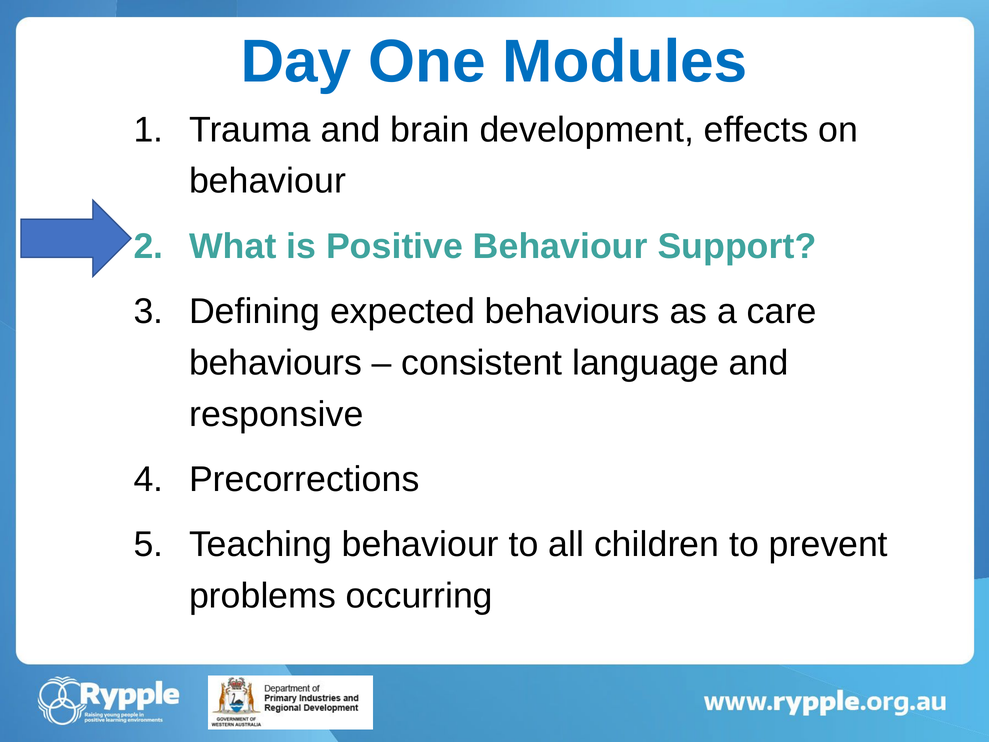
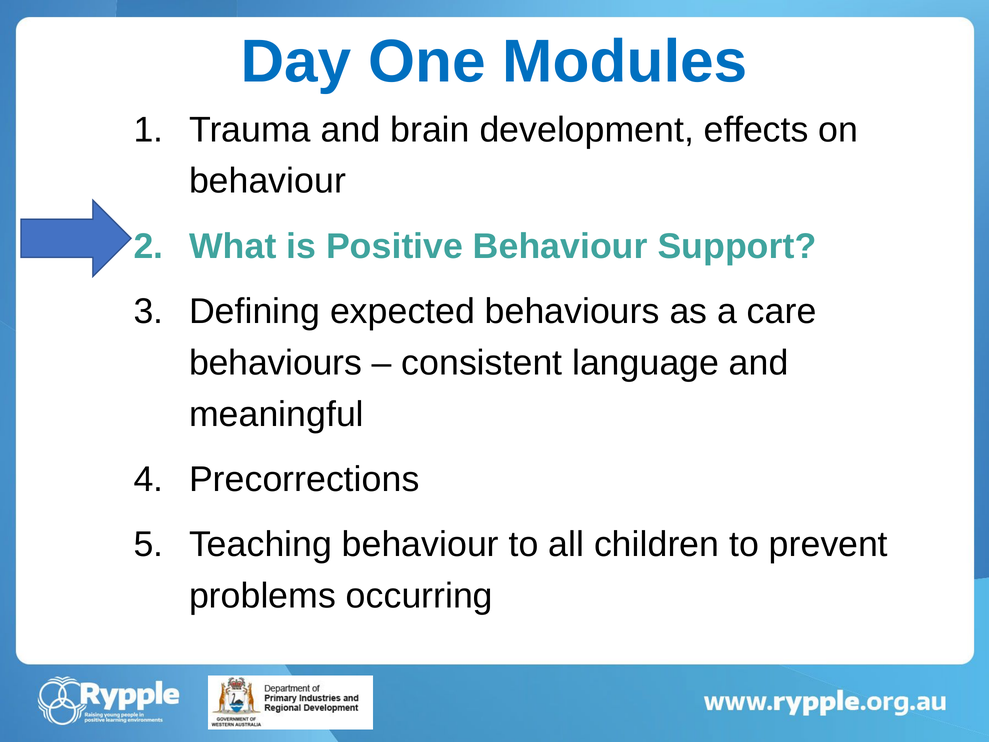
responsive: responsive -> meaningful (277, 414)
